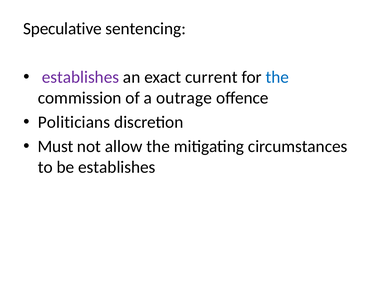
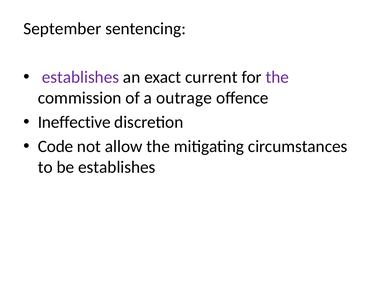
Speculative: Speculative -> September (62, 29)
the colour: blue -> purple (277, 77)
Politicians: Politicians -> Ineffective (74, 122)
Must: Must -> Code (56, 146)
